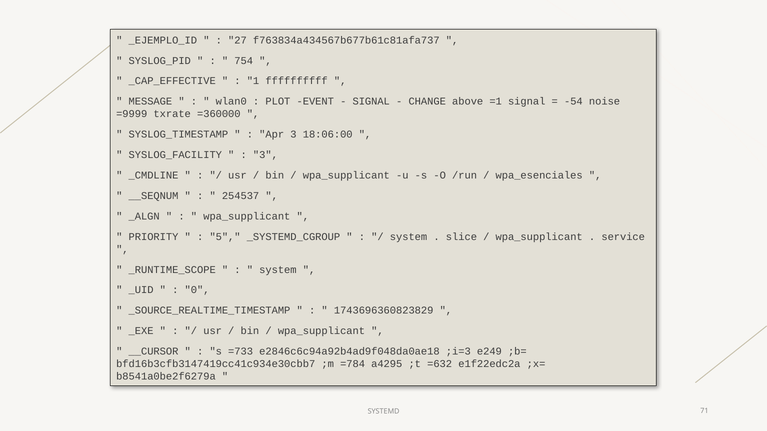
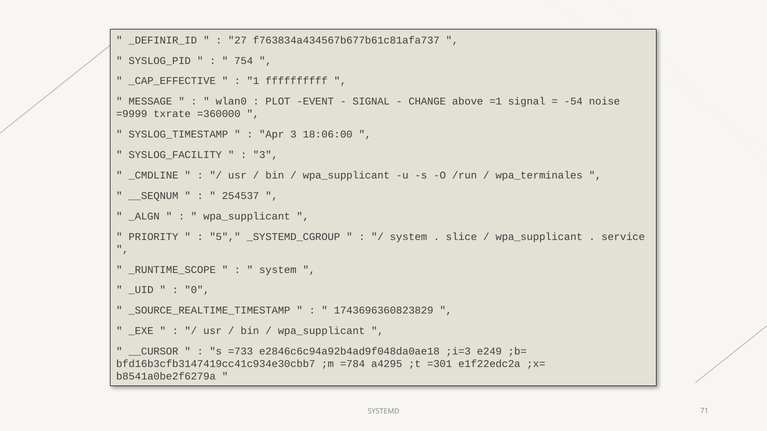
_EJEMPLO_ID: _EJEMPLO_ID -> _DEFINIR_ID (163, 40)
wpa_esenciales: wpa_esenciales -> wpa_terminales (539, 175)
=632: =632 -> =301 (440, 364)
